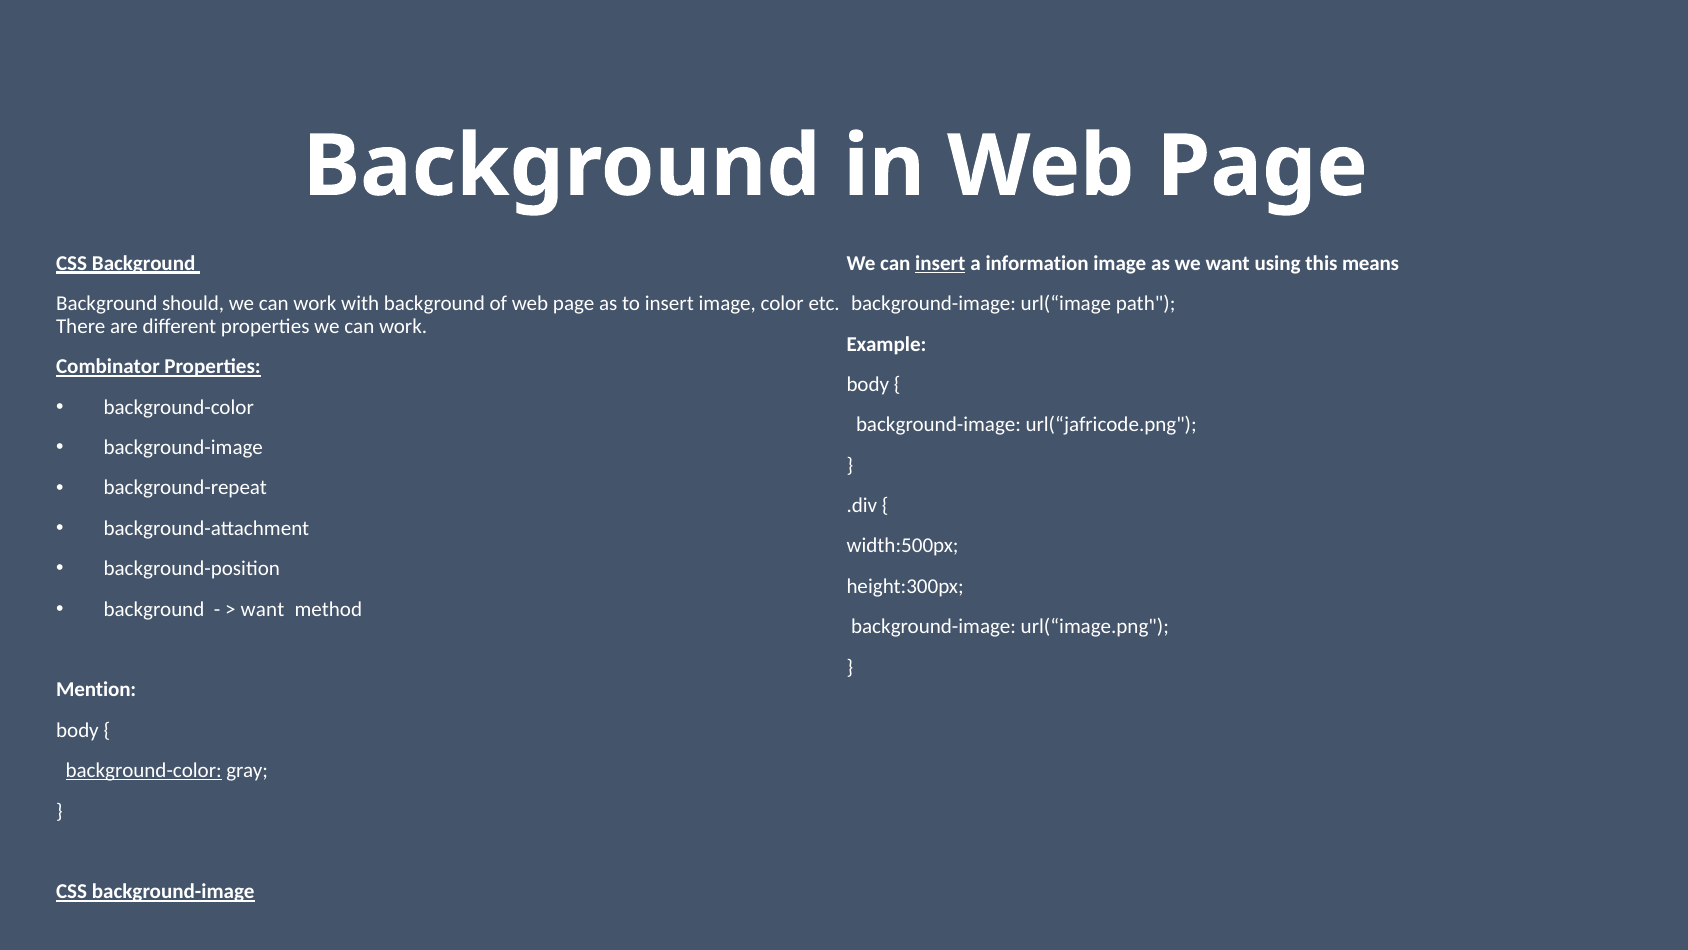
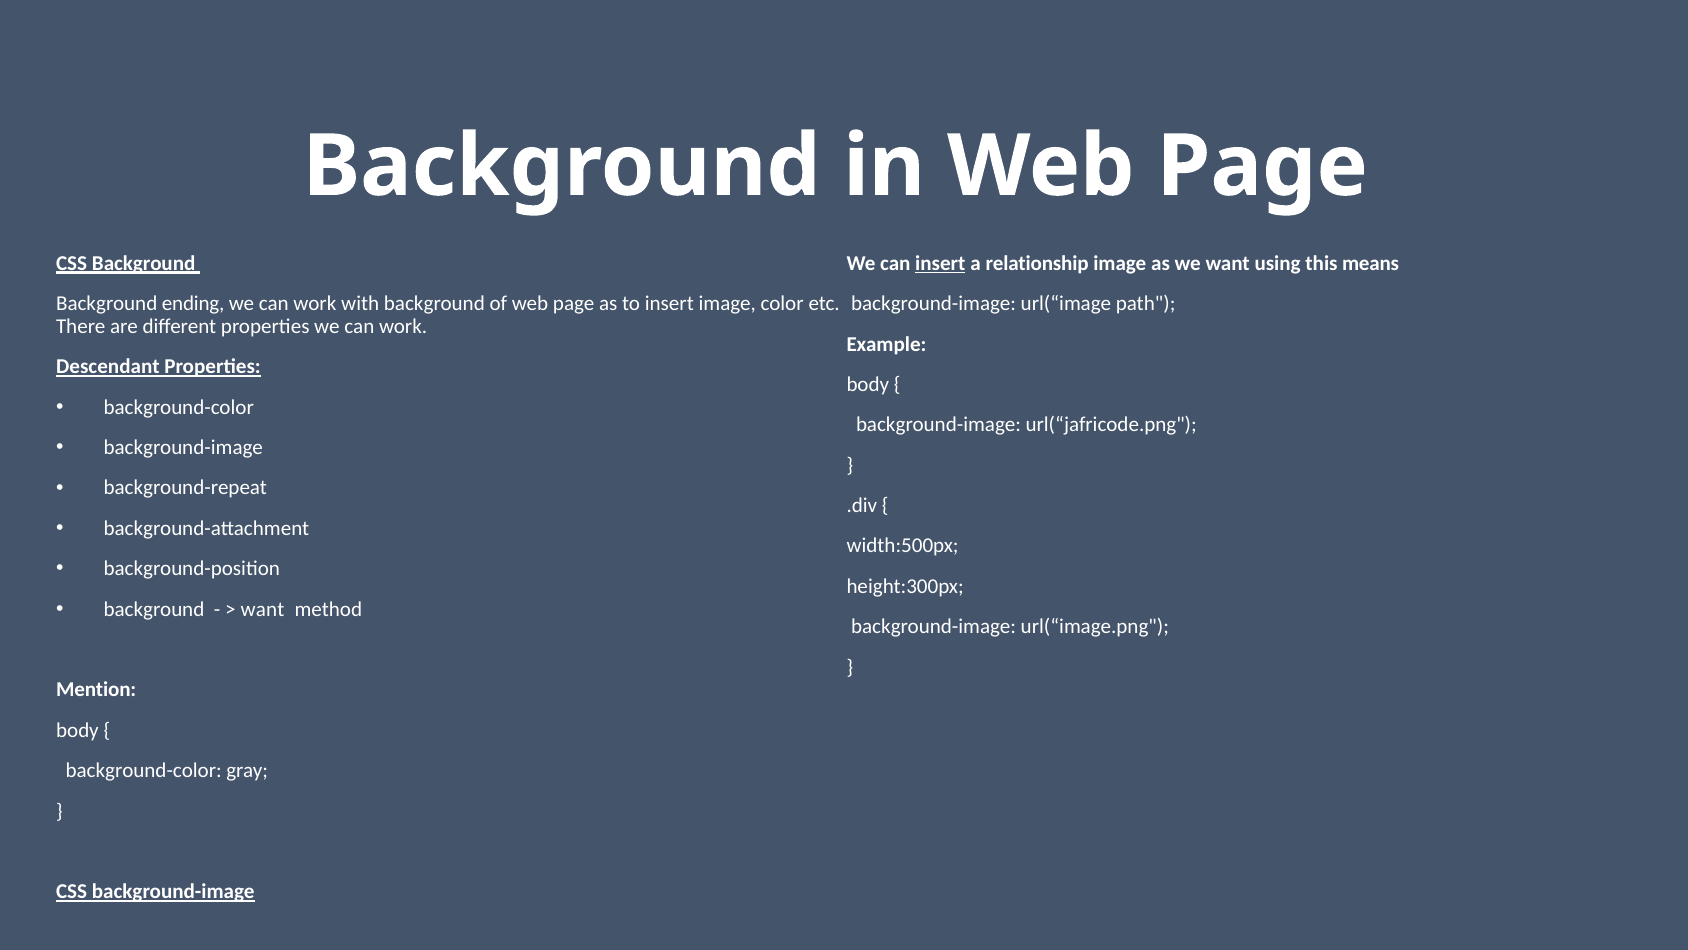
information: information -> relationship (1037, 263)
should: should -> ending (193, 304)
Combinator: Combinator -> Descendant (108, 367)
background-color underline: present -> none (144, 770)
